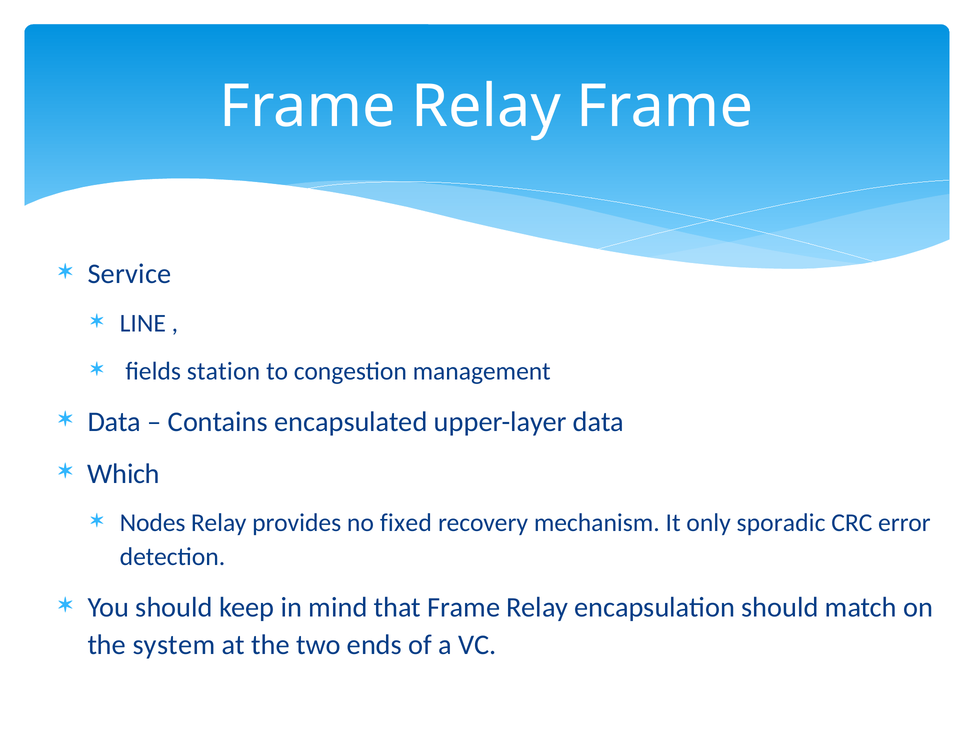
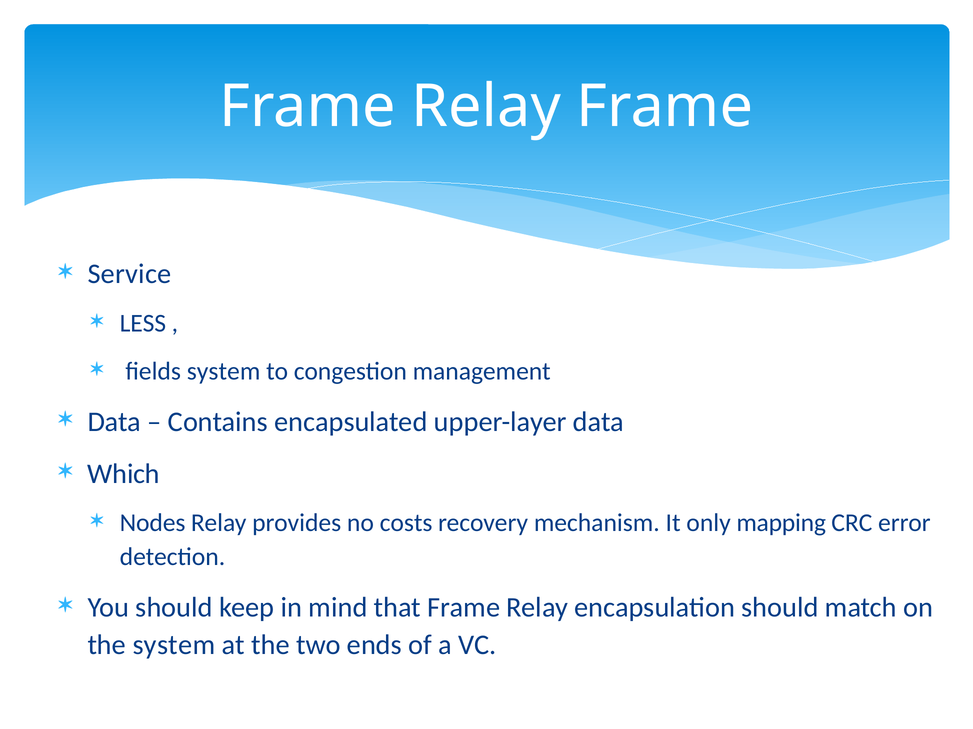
LINE: LINE -> LESS (143, 324)
fields station: station -> system (224, 372)
fixed: fixed -> costs (406, 524)
sporadic: sporadic -> mapping (781, 524)
